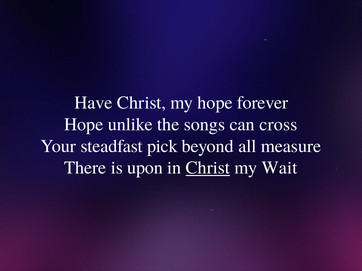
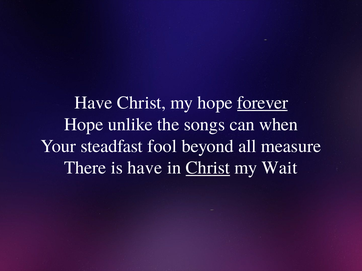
forever underline: none -> present (262, 103)
cross: cross -> when (279, 125)
pick: pick -> fool (162, 146)
is upon: upon -> have (145, 168)
